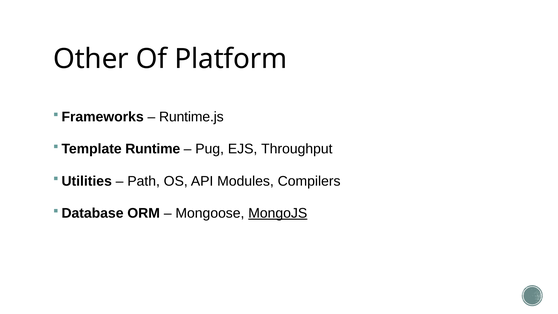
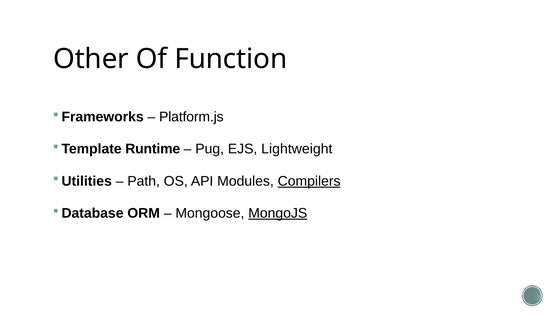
Platform: Platform -> Function (231, 59)
Runtime.js: Runtime.js -> Platform.js (191, 117)
Throughput: Throughput -> Lightweight (297, 149)
Compilers underline: none -> present (309, 181)
